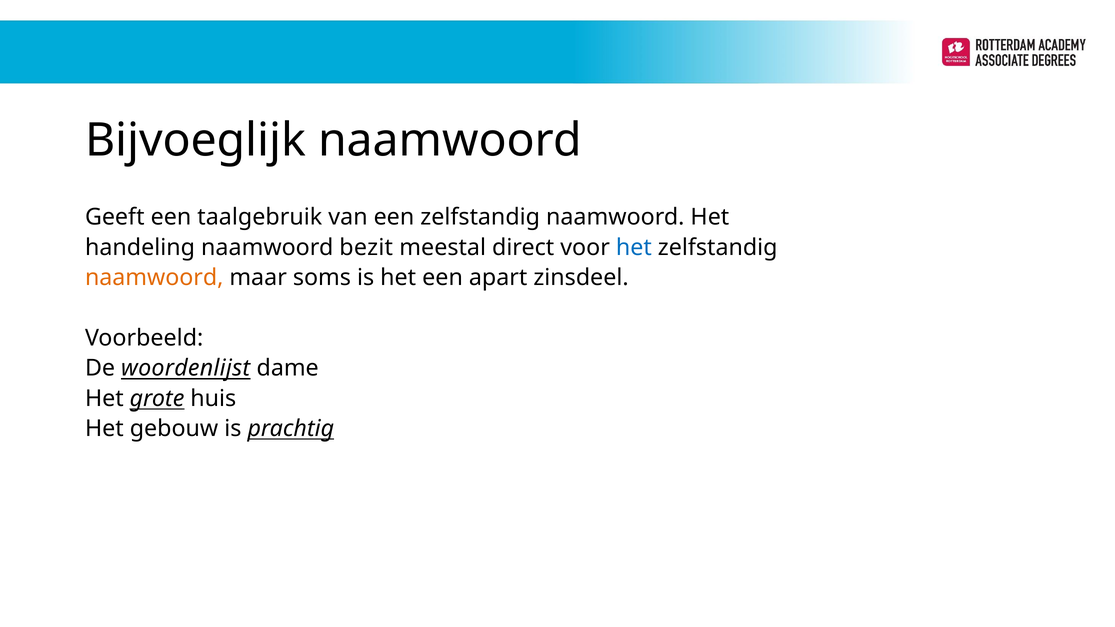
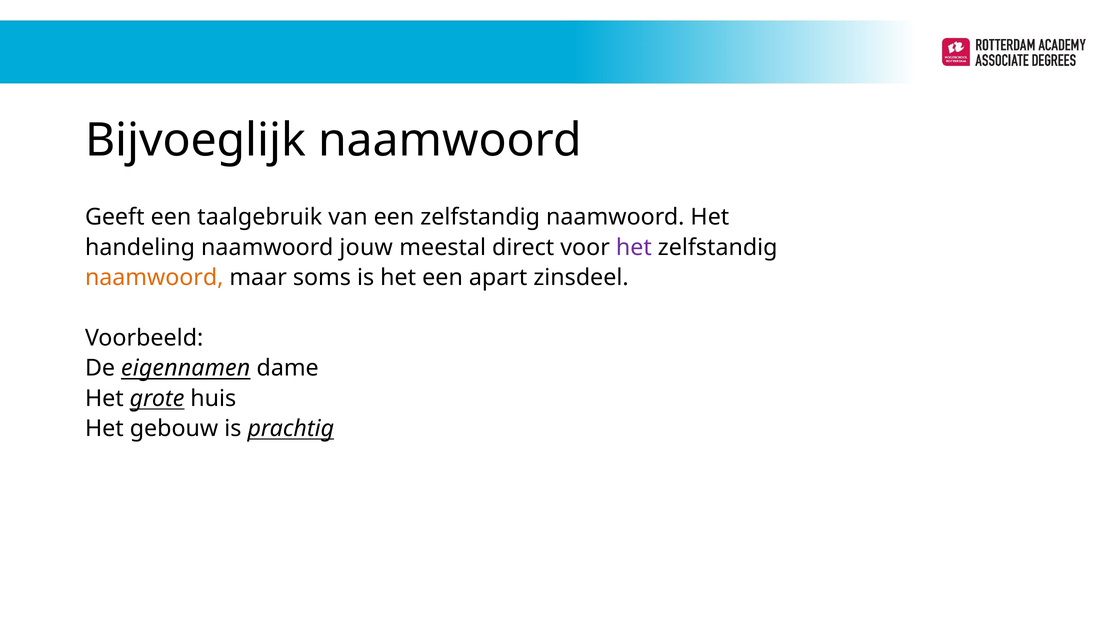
bezit: bezit -> jouw (366, 248)
het colour: blue -> purple (634, 248)
woordenlijst: woordenlijst -> eigennamen (186, 368)
